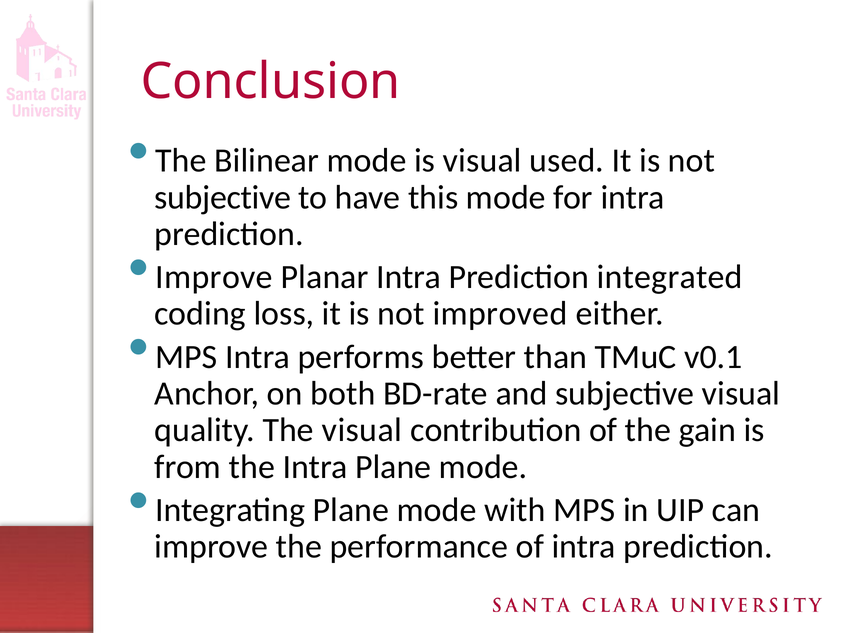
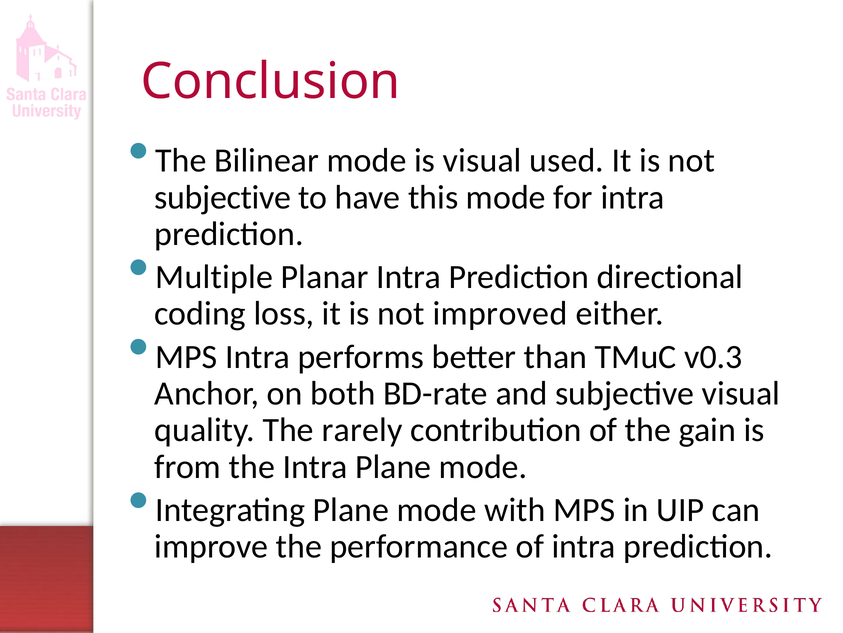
Improve: Improve -> Multiple (214, 277)
integrated: integrated -> directional (670, 277)
v0.1: v0.1 -> v0.3 (713, 356)
The visual: visual -> rarely (362, 430)
